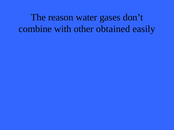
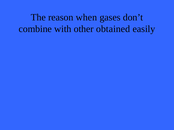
water: water -> when (86, 17)
